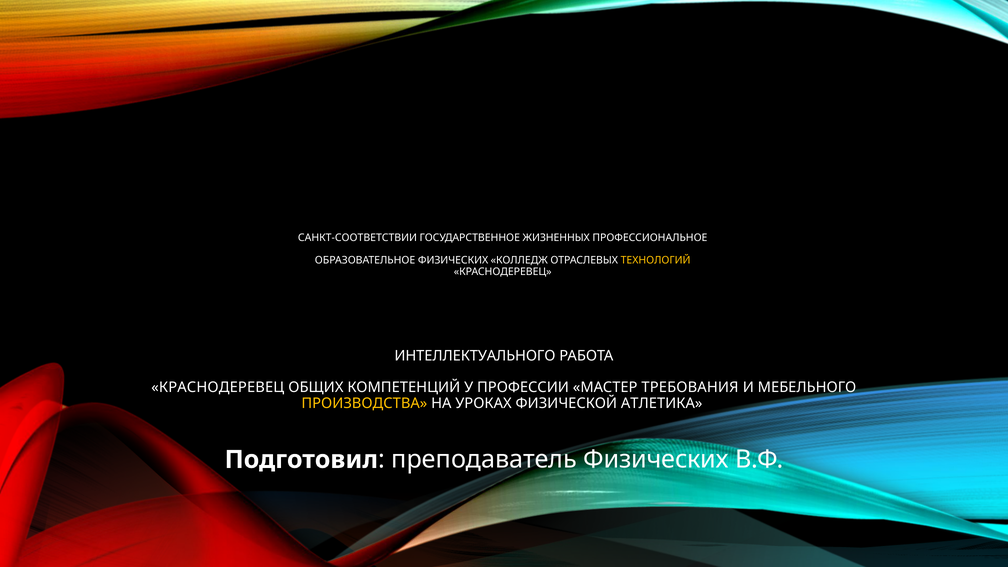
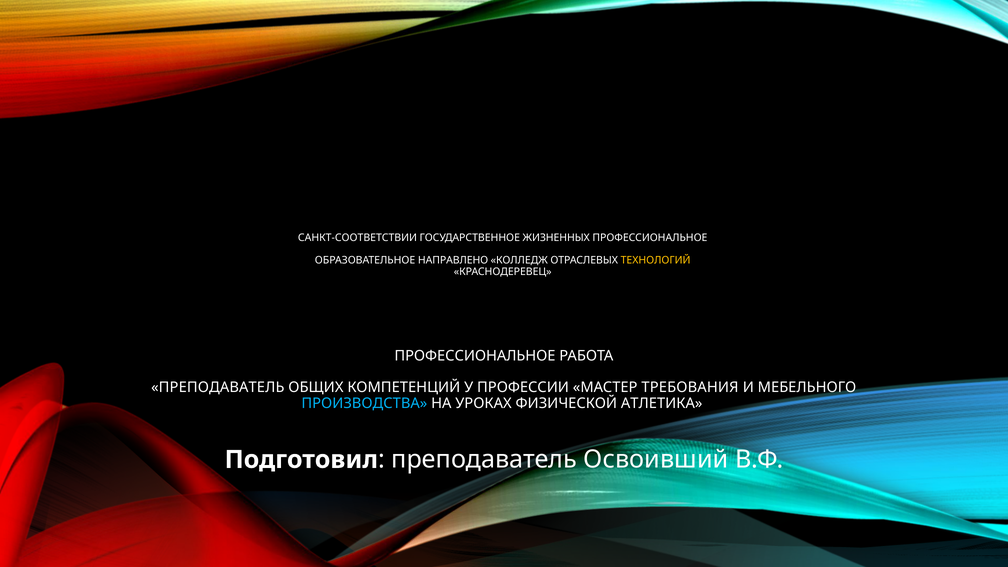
ОБРАЗОВАТЕЛЬНОЕ ФИЗИЧЕСКИХ: ФИЗИЧЕСКИХ -> НАПРАВЛЕНО (453, 260)
ИНТЕЛЛЕКТУАЛЬНОГО: ИНТЕЛЛЕКТУАЛЬНОГО -> ПРОФЕССИОНАЛЬНОЕ (475, 356)
КРАСНОДЕРЕВЕЦ: КРАСНОДЕРЕВЕЦ -> ПРЕПОДАВАТЕЛЬ (218, 388)
ПРОИЗВОДСТВА colour: yellow -> light blue (364, 403)
преподаватель Физических: Физических -> Освоивший (656, 460)
